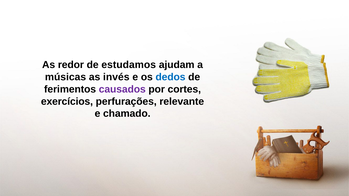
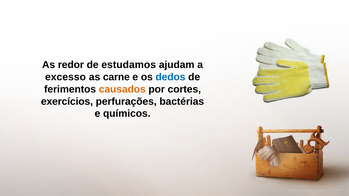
músicas: músicas -> excesso (65, 77)
invés: invés -> carne (116, 77)
causados colour: purple -> orange (122, 89)
relevante: relevante -> bactérias (182, 102)
chamado: chamado -> químicos (127, 114)
